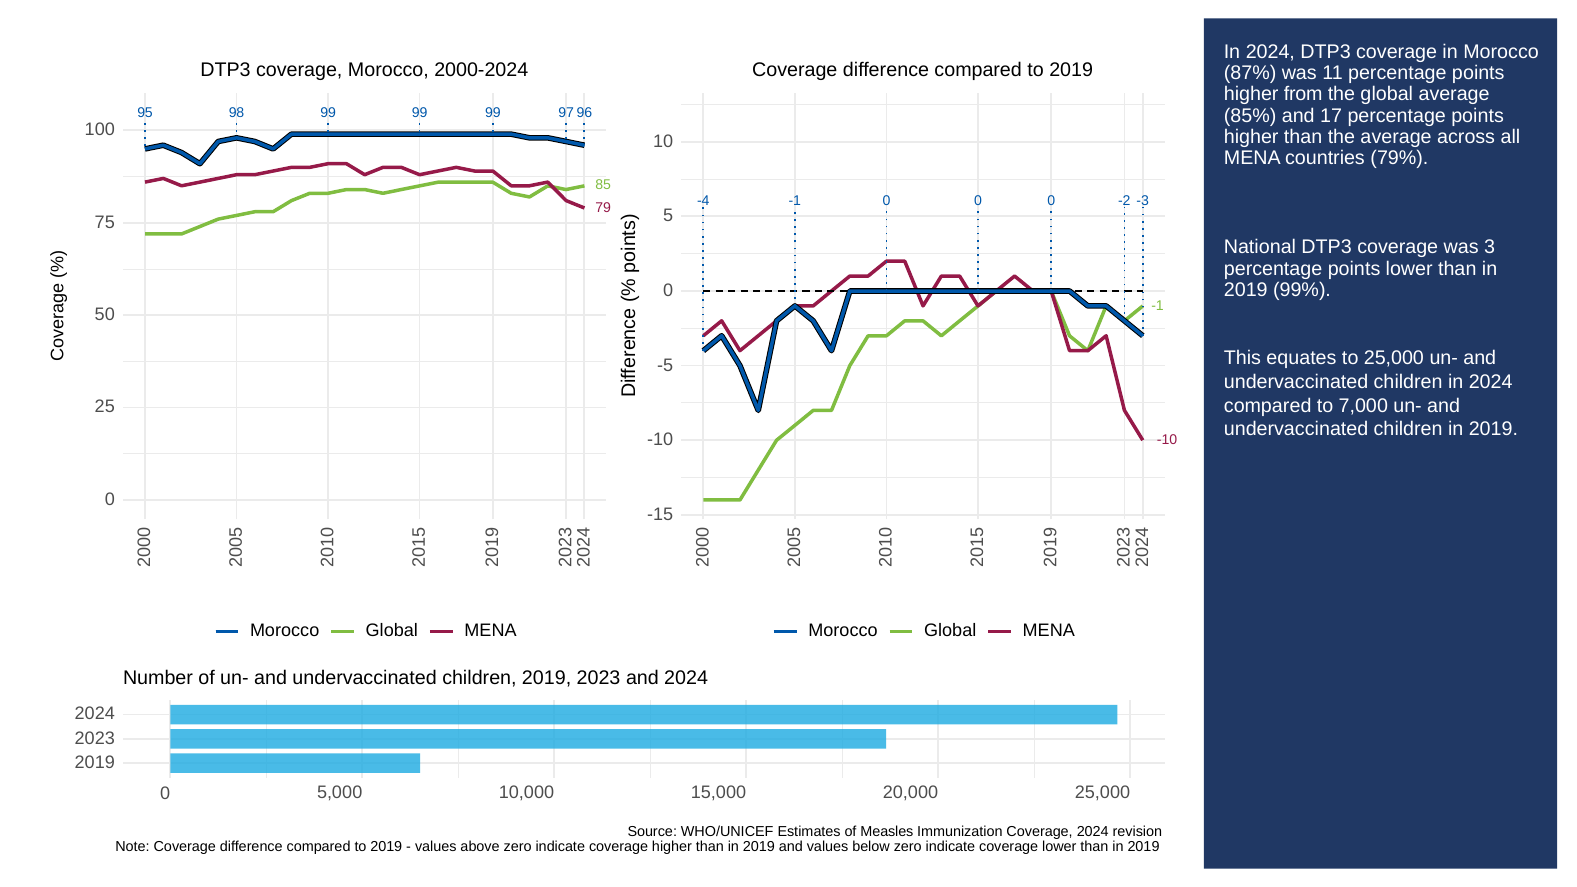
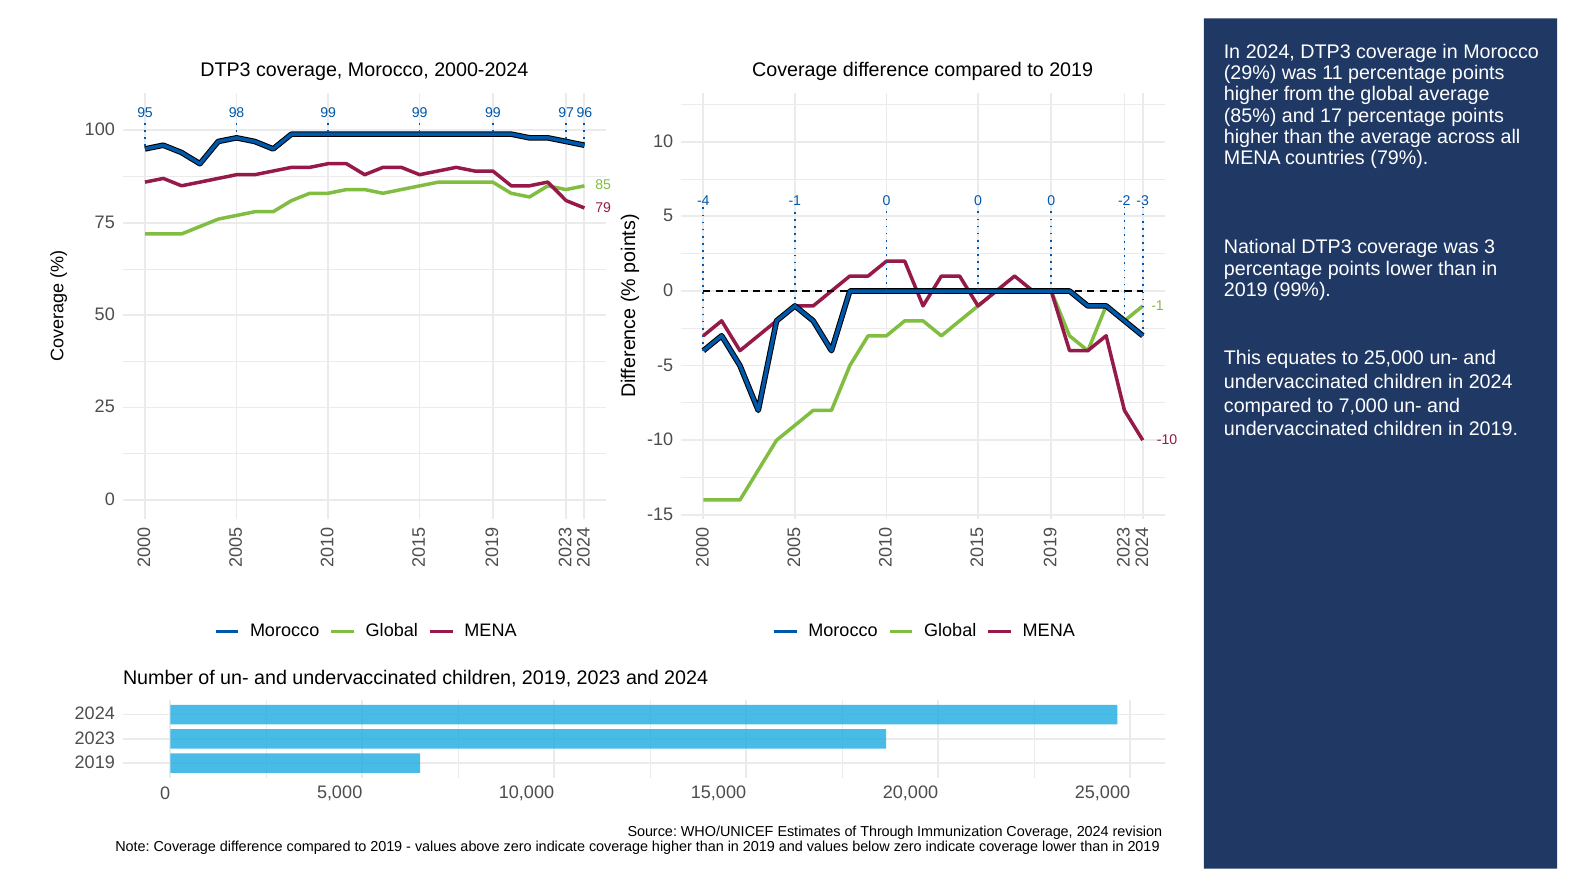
87%: 87% -> 29% (1250, 73)
Measles: Measles -> Through (887, 831)
